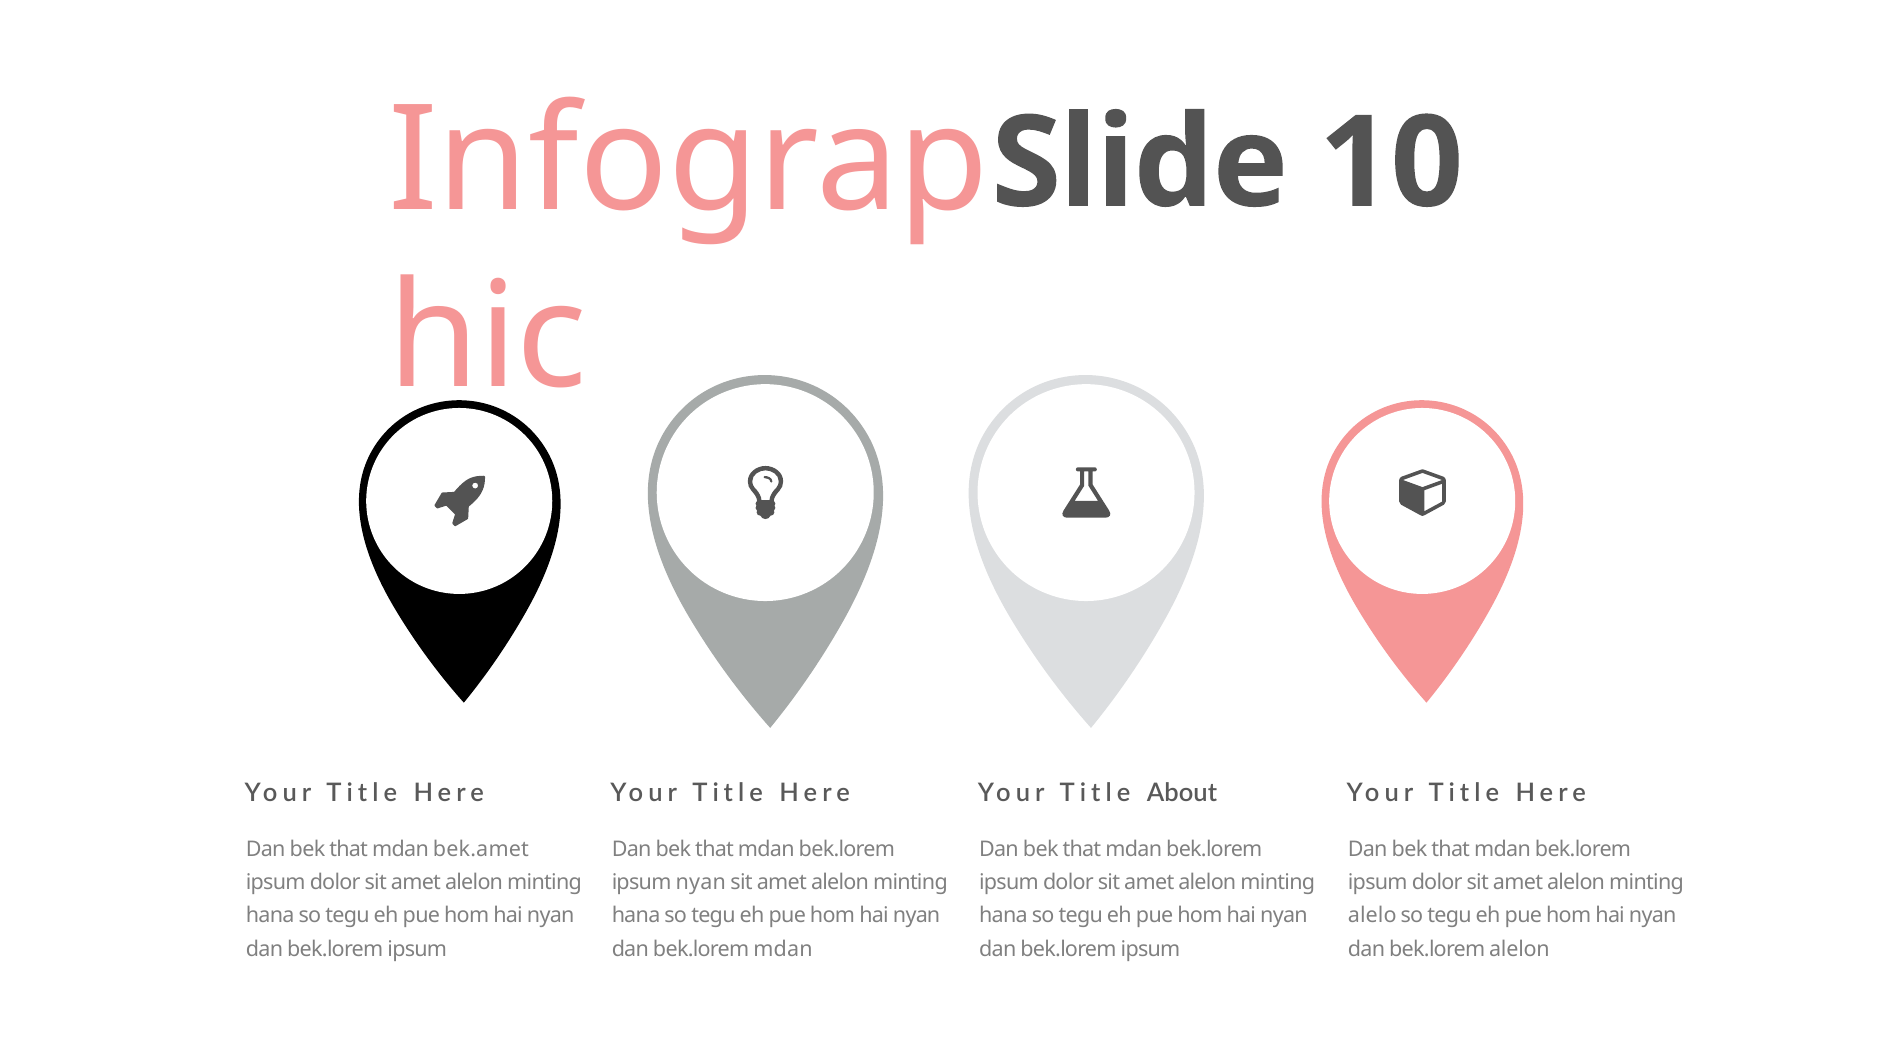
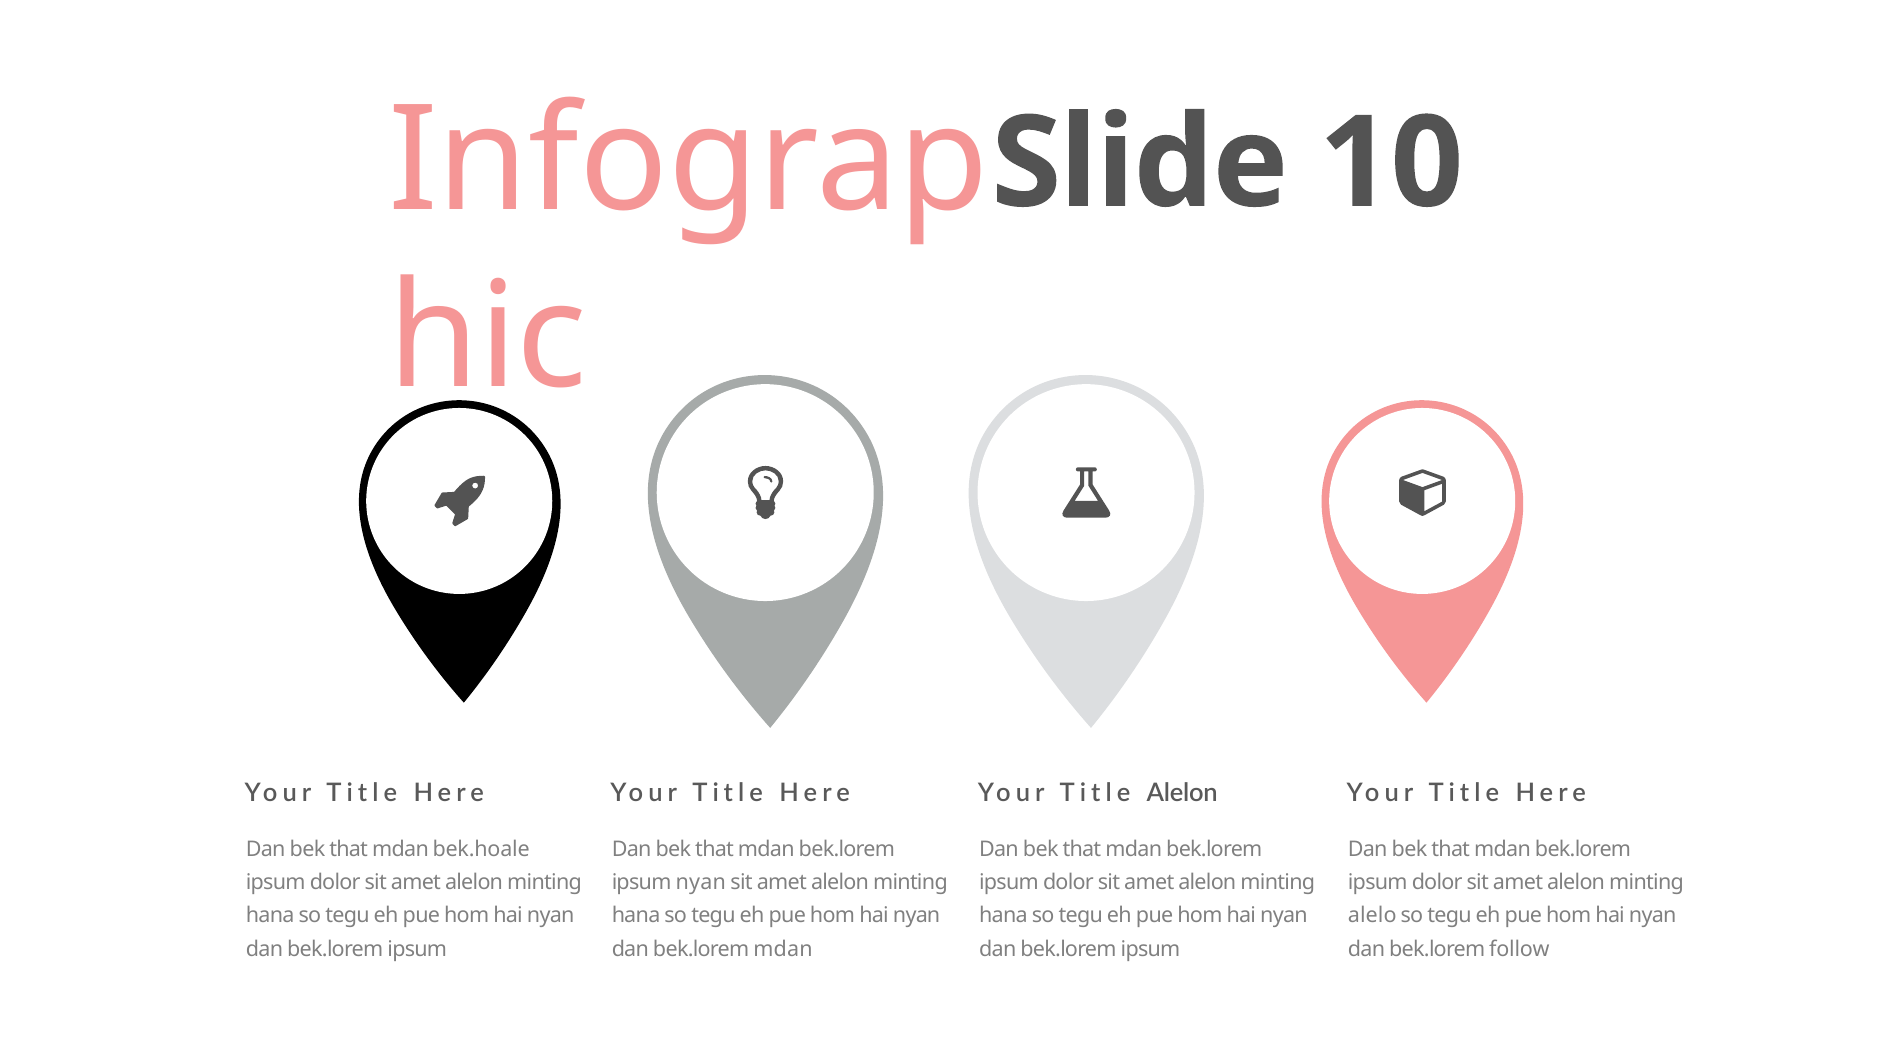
Title About: About -> Alelon (1182, 794)
bek.amet: bek.amet -> bek.hoale (481, 849)
bek.lorem alelon: alelon -> follow (1519, 949)
